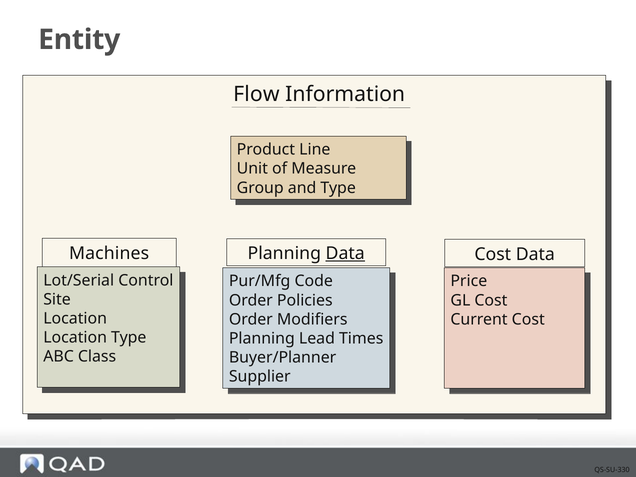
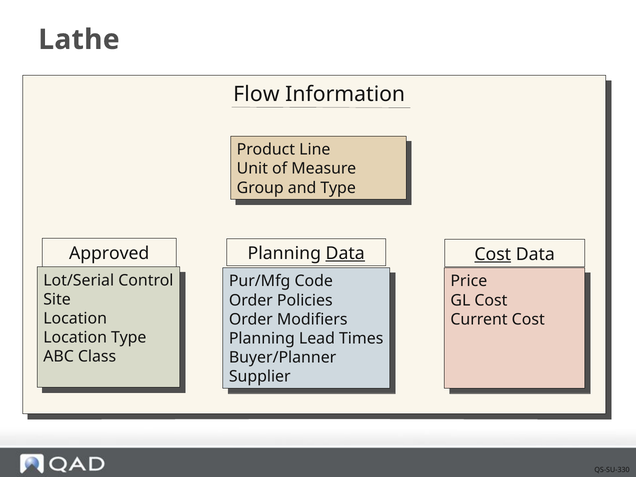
Entity: Entity -> Lathe (79, 40)
Machines: Machines -> Approved (109, 253)
Cost underline: none -> present (493, 254)
